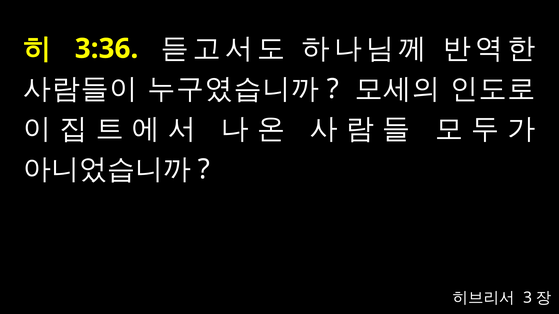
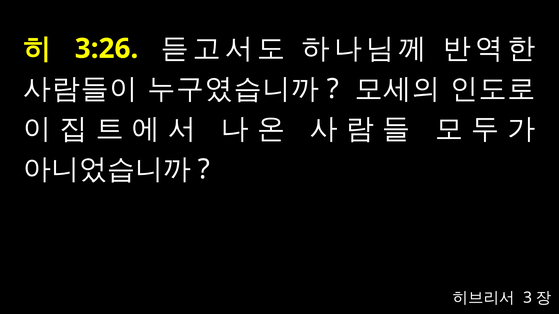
3:36: 3:36 -> 3:26 (107, 49)
